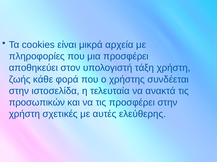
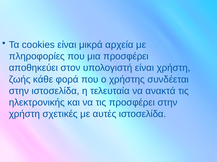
υπολογιστή τάξη: τάξη -> είναι (144, 68)
προσωπικών: προσωπικών -> ηλεκτρονικής (37, 103)
αυτές ελεύθερης: ελεύθερης -> ιστοσελίδα (143, 114)
